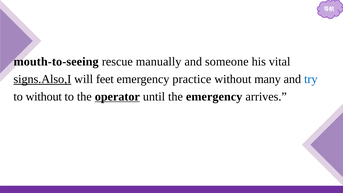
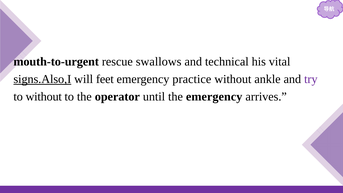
mouth-to-seeing: mouth-to-seeing -> mouth-to-urgent (56, 62)
manually: manually -> swallows (159, 62)
someone: someone -> technical (227, 62)
many: many -> ankle (268, 79)
try colour: blue -> purple (311, 79)
operator underline: present -> none (117, 96)
